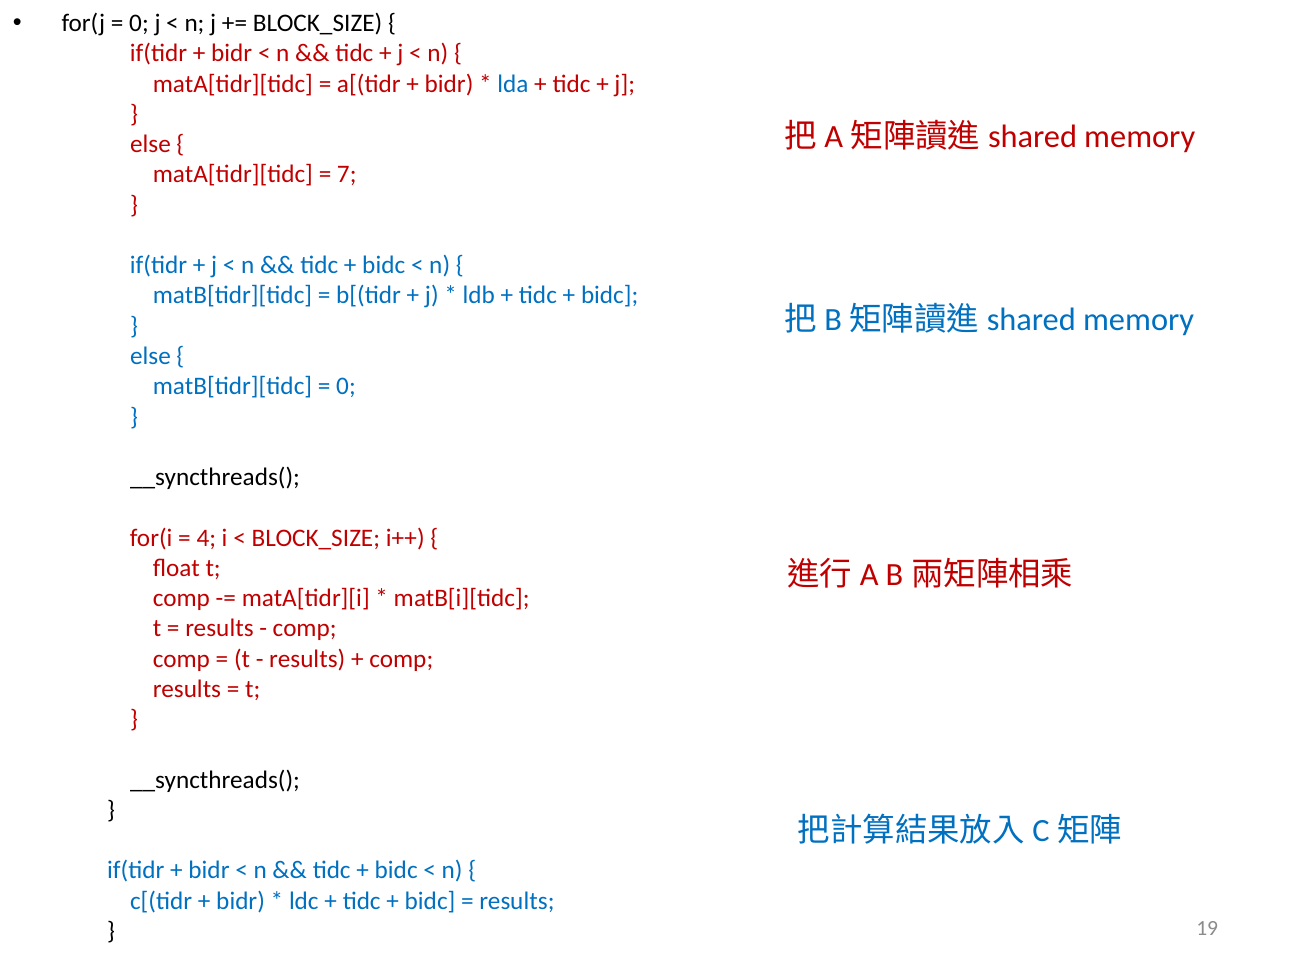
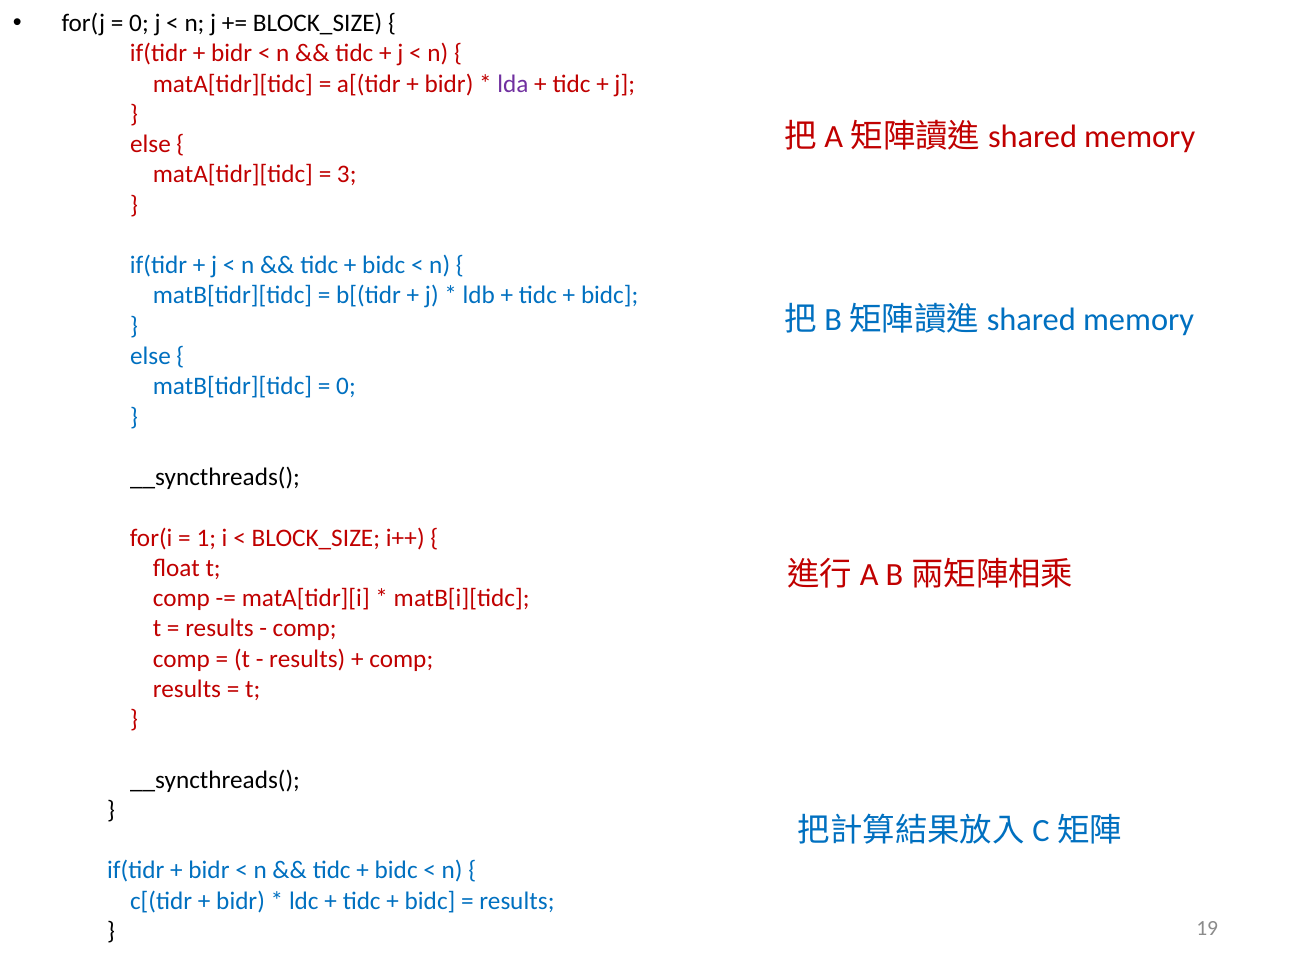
lda colour: blue -> purple (513, 84)
7: 7 -> 3 (347, 175)
4: 4 -> 1 (206, 538)
